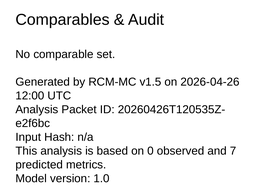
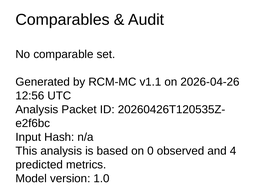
v1.5: v1.5 -> v1.1 (150, 82)
12:00: 12:00 -> 12:56 (30, 96)
7: 7 -> 4 (233, 151)
